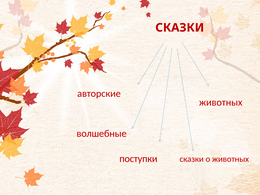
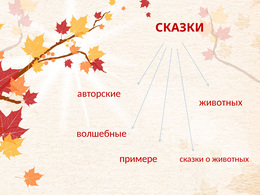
поступки: поступки -> примере (138, 159)
